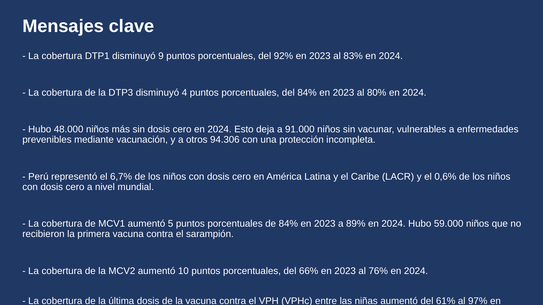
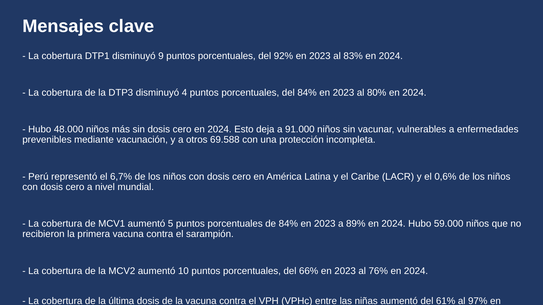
94.306: 94.306 -> 69.588 (225, 140)
